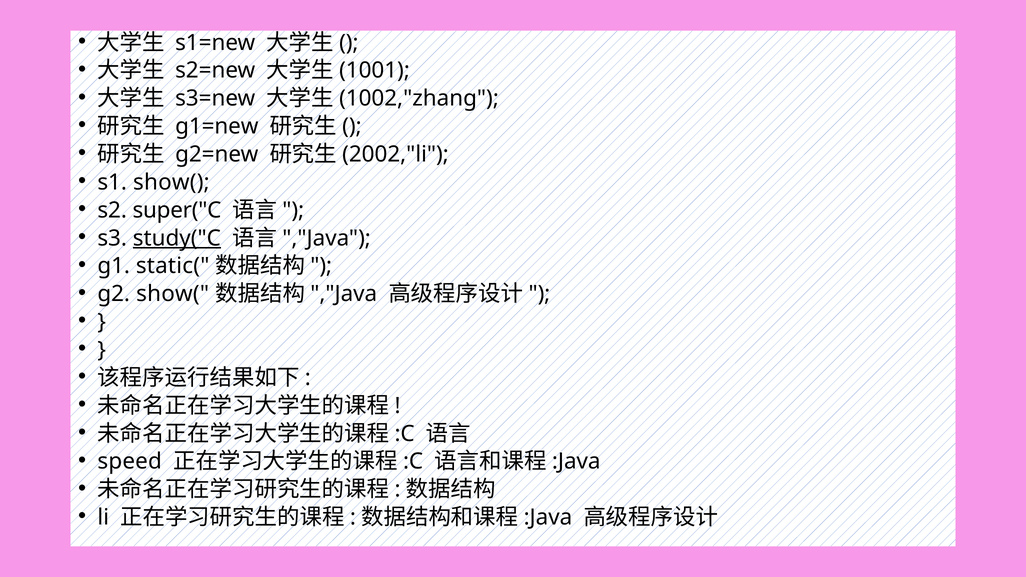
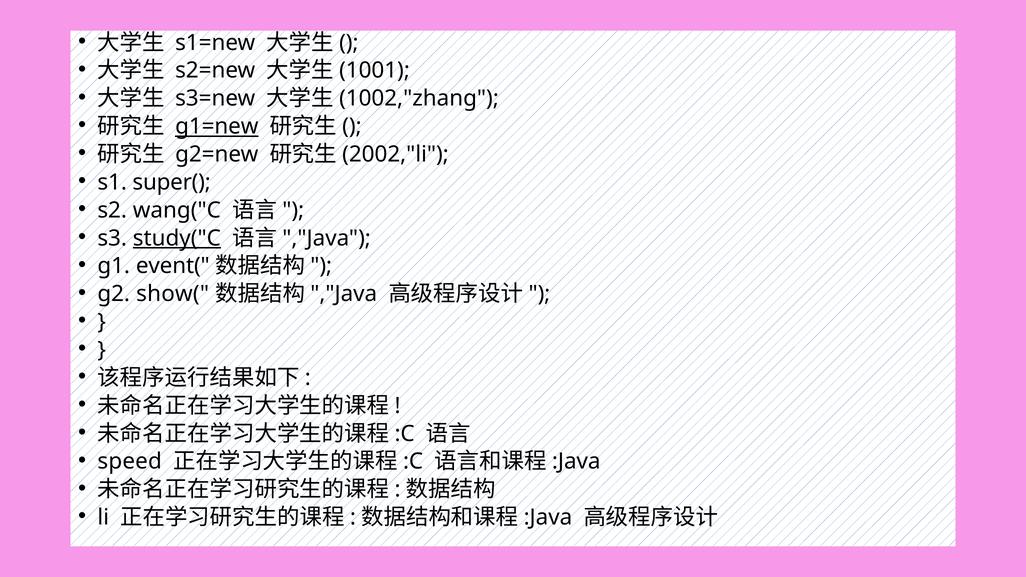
g1=new underline: none -> present (217, 126)
s1 show(: show( -> super( (172, 182)
super("C: super("C -> wang("C (177, 210)
static(: static( -> event( (173, 266)
